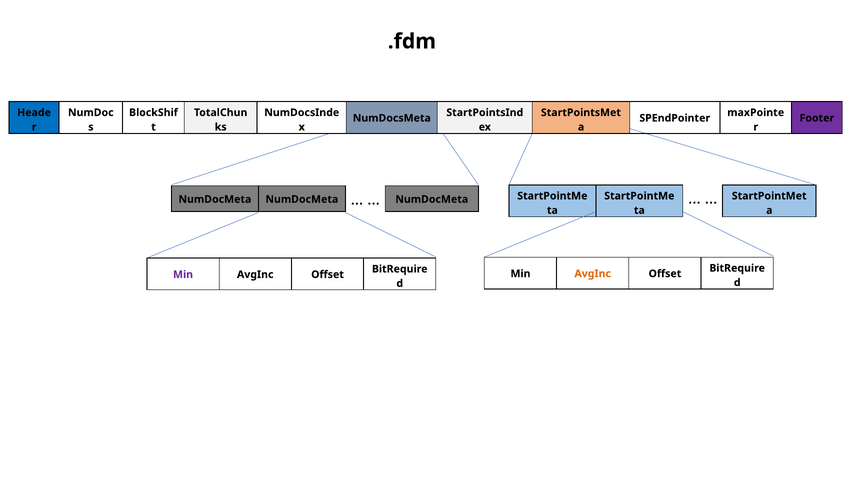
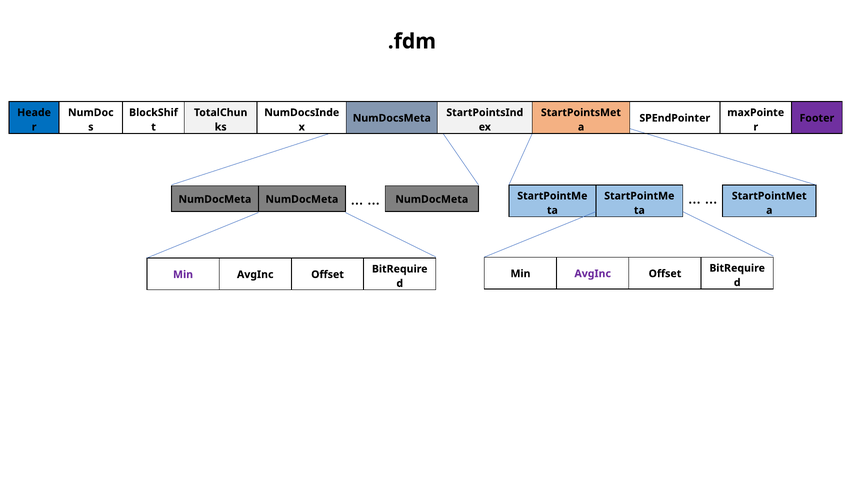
AvgInc colour: orange -> purple (593, 274)
